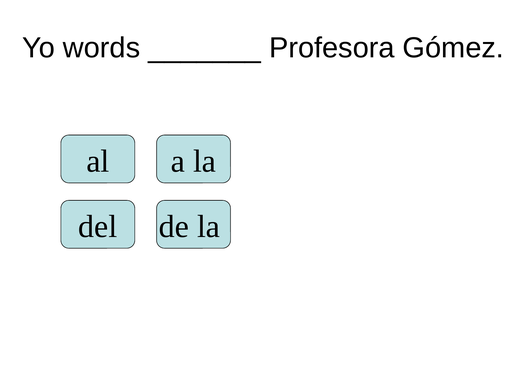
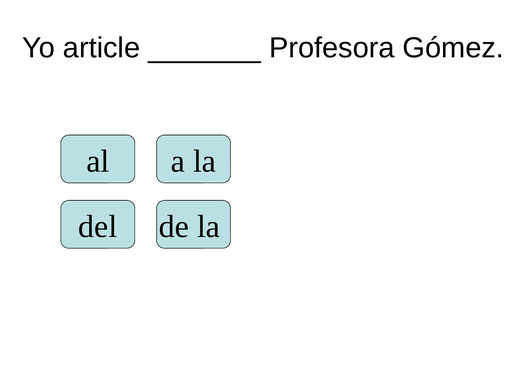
words: words -> article (102, 48)
